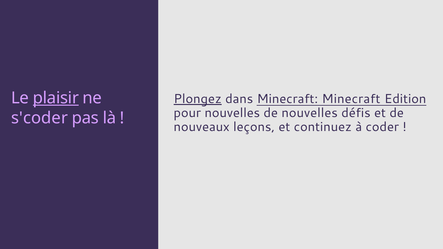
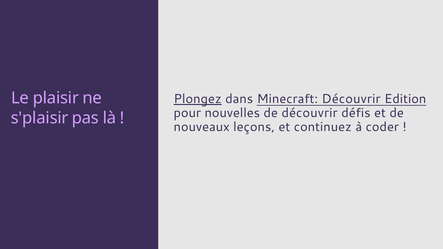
plaisir underline: present -> none (56, 98)
Minecraft Minecraft: Minecraft -> Découvrir (351, 99)
de nouvelles: nouvelles -> découvrir (310, 113)
s'coder: s'coder -> s'plaisir (40, 118)
